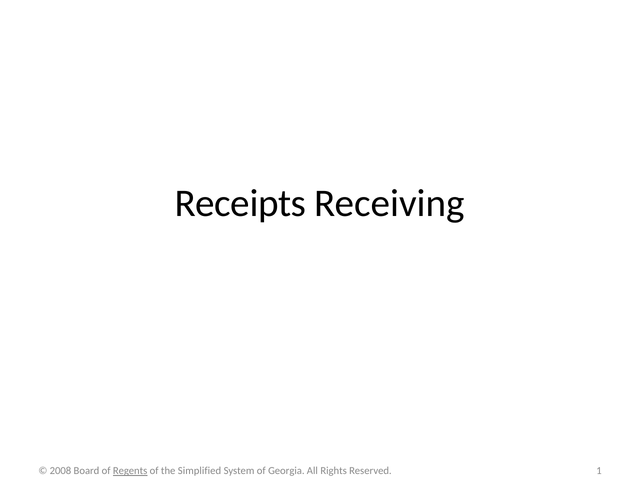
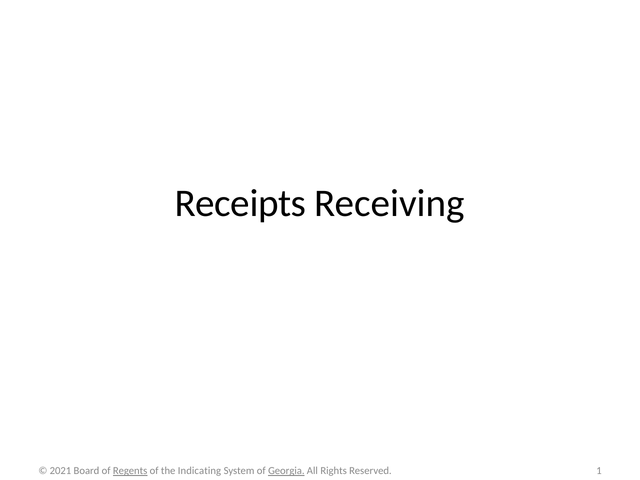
2008: 2008 -> 2021 (60, 471)
Simplified: Simplified -> Indicating (199, 471)
Georgia underline: none -> present (286, 471)
